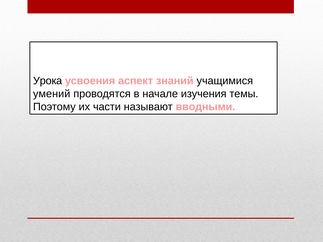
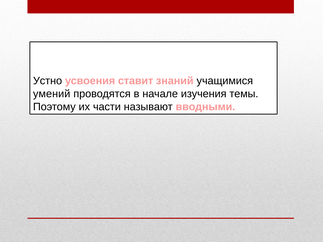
Урока: Урока -> Устно (48, 81)
аспект: аспект -> ставит (136, 81)
